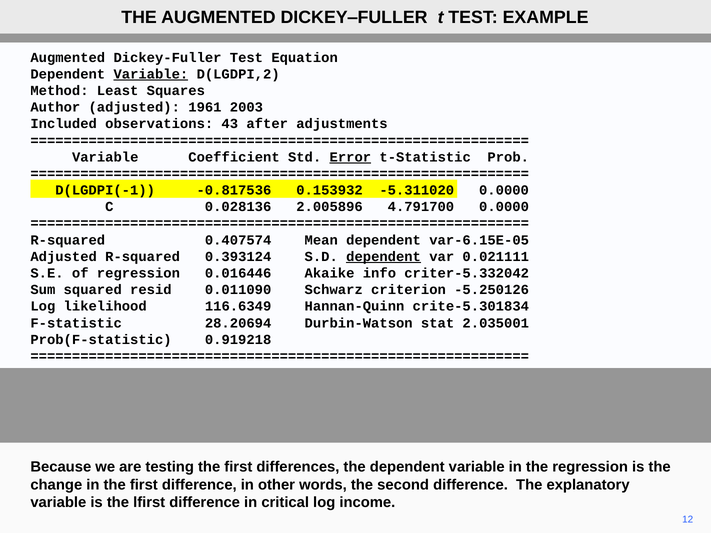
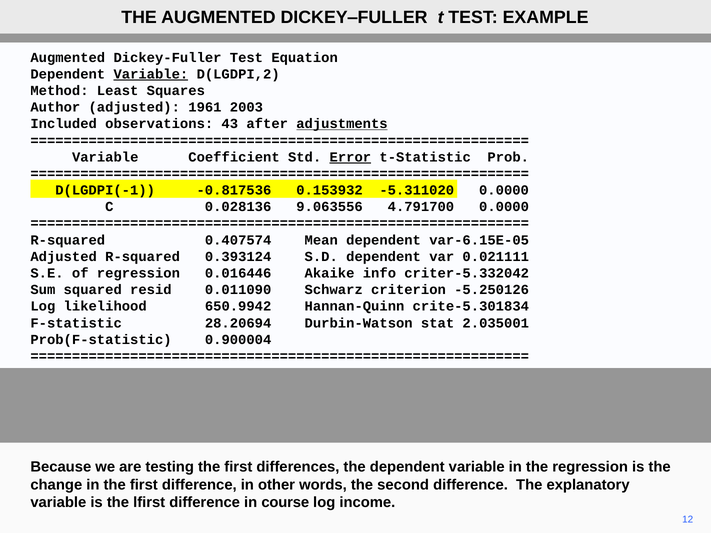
adjustments underline: none -> present (342, 124)
2.005896: 2.005896 -> 9.063556 (329, 207)
dependent underline: present -> none (384, 257)
116.6349: 116.6349 -> 650.9942 (238, 307)
0.919218: 0.919218 -> 0.900004 (238, 340)
critical: critical -> course (285, 503)
